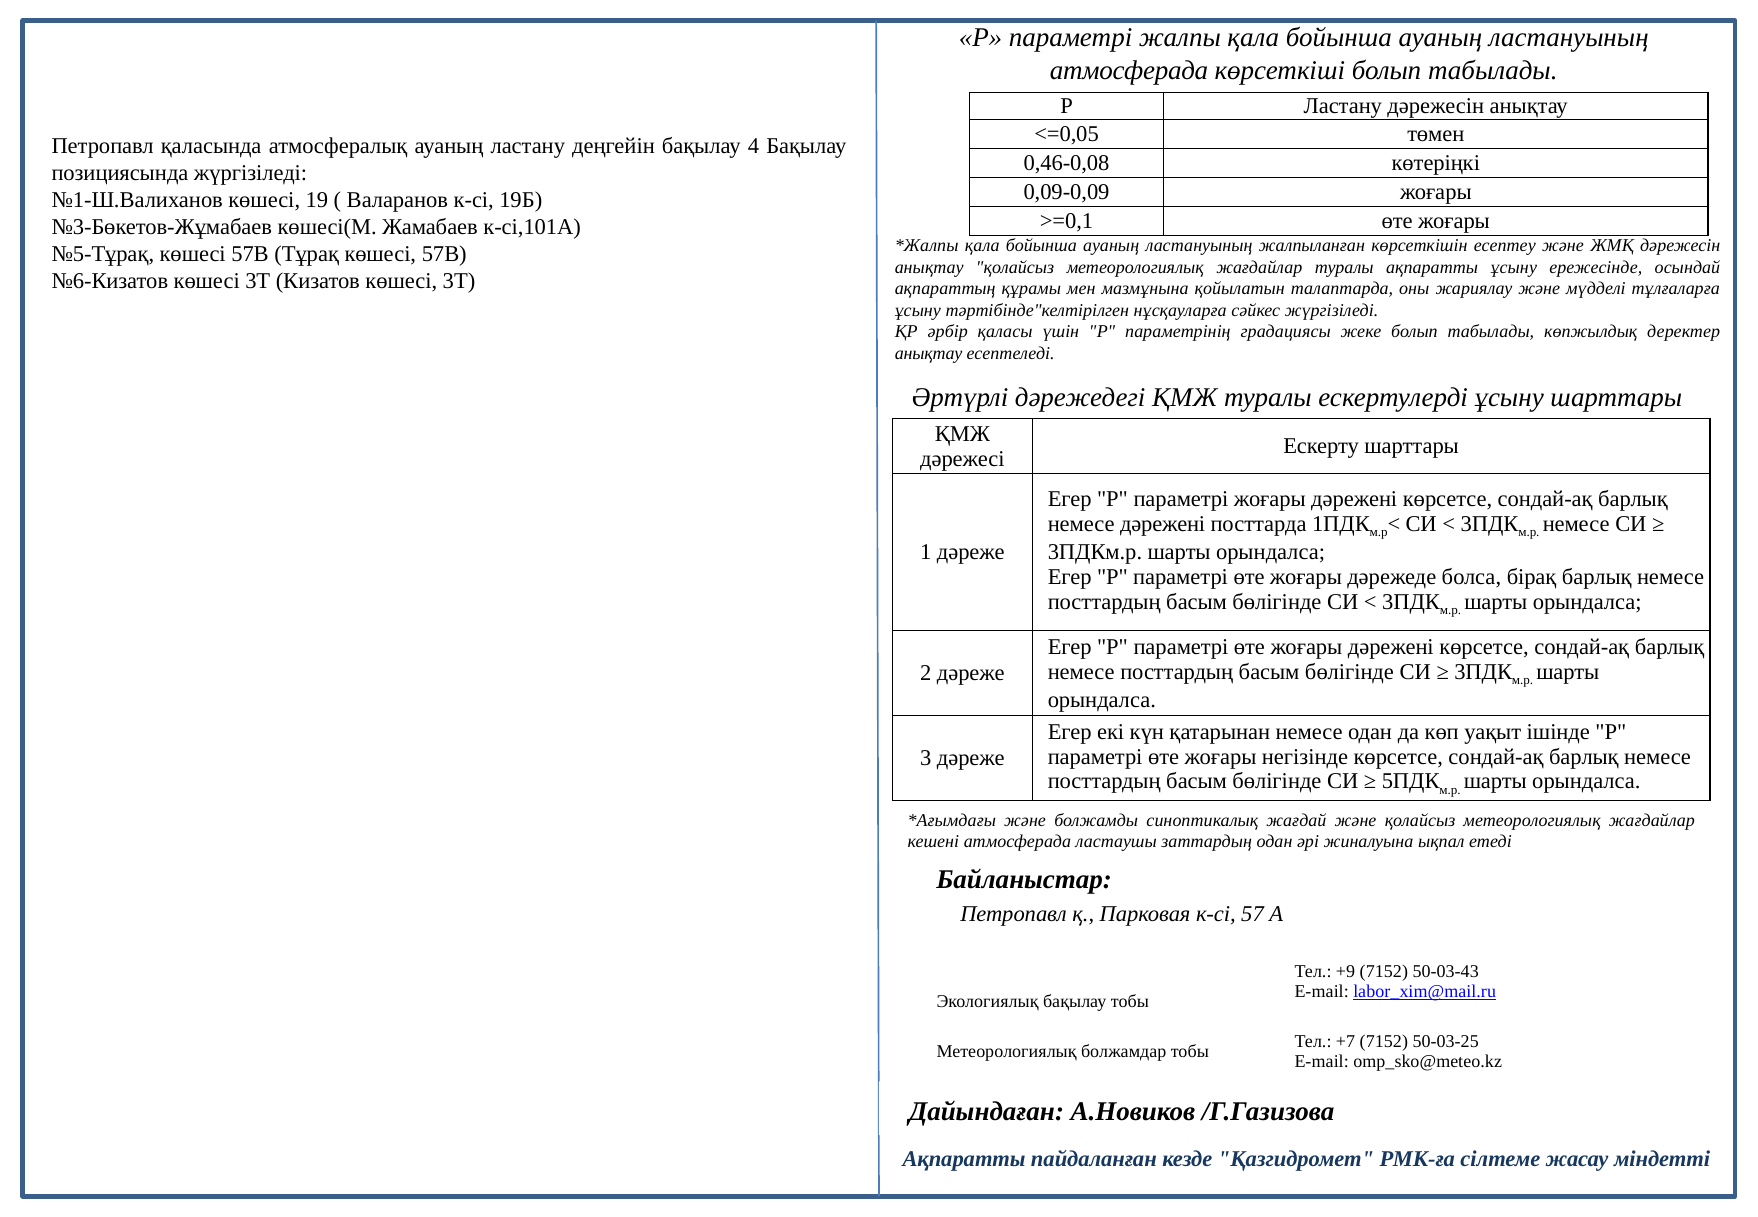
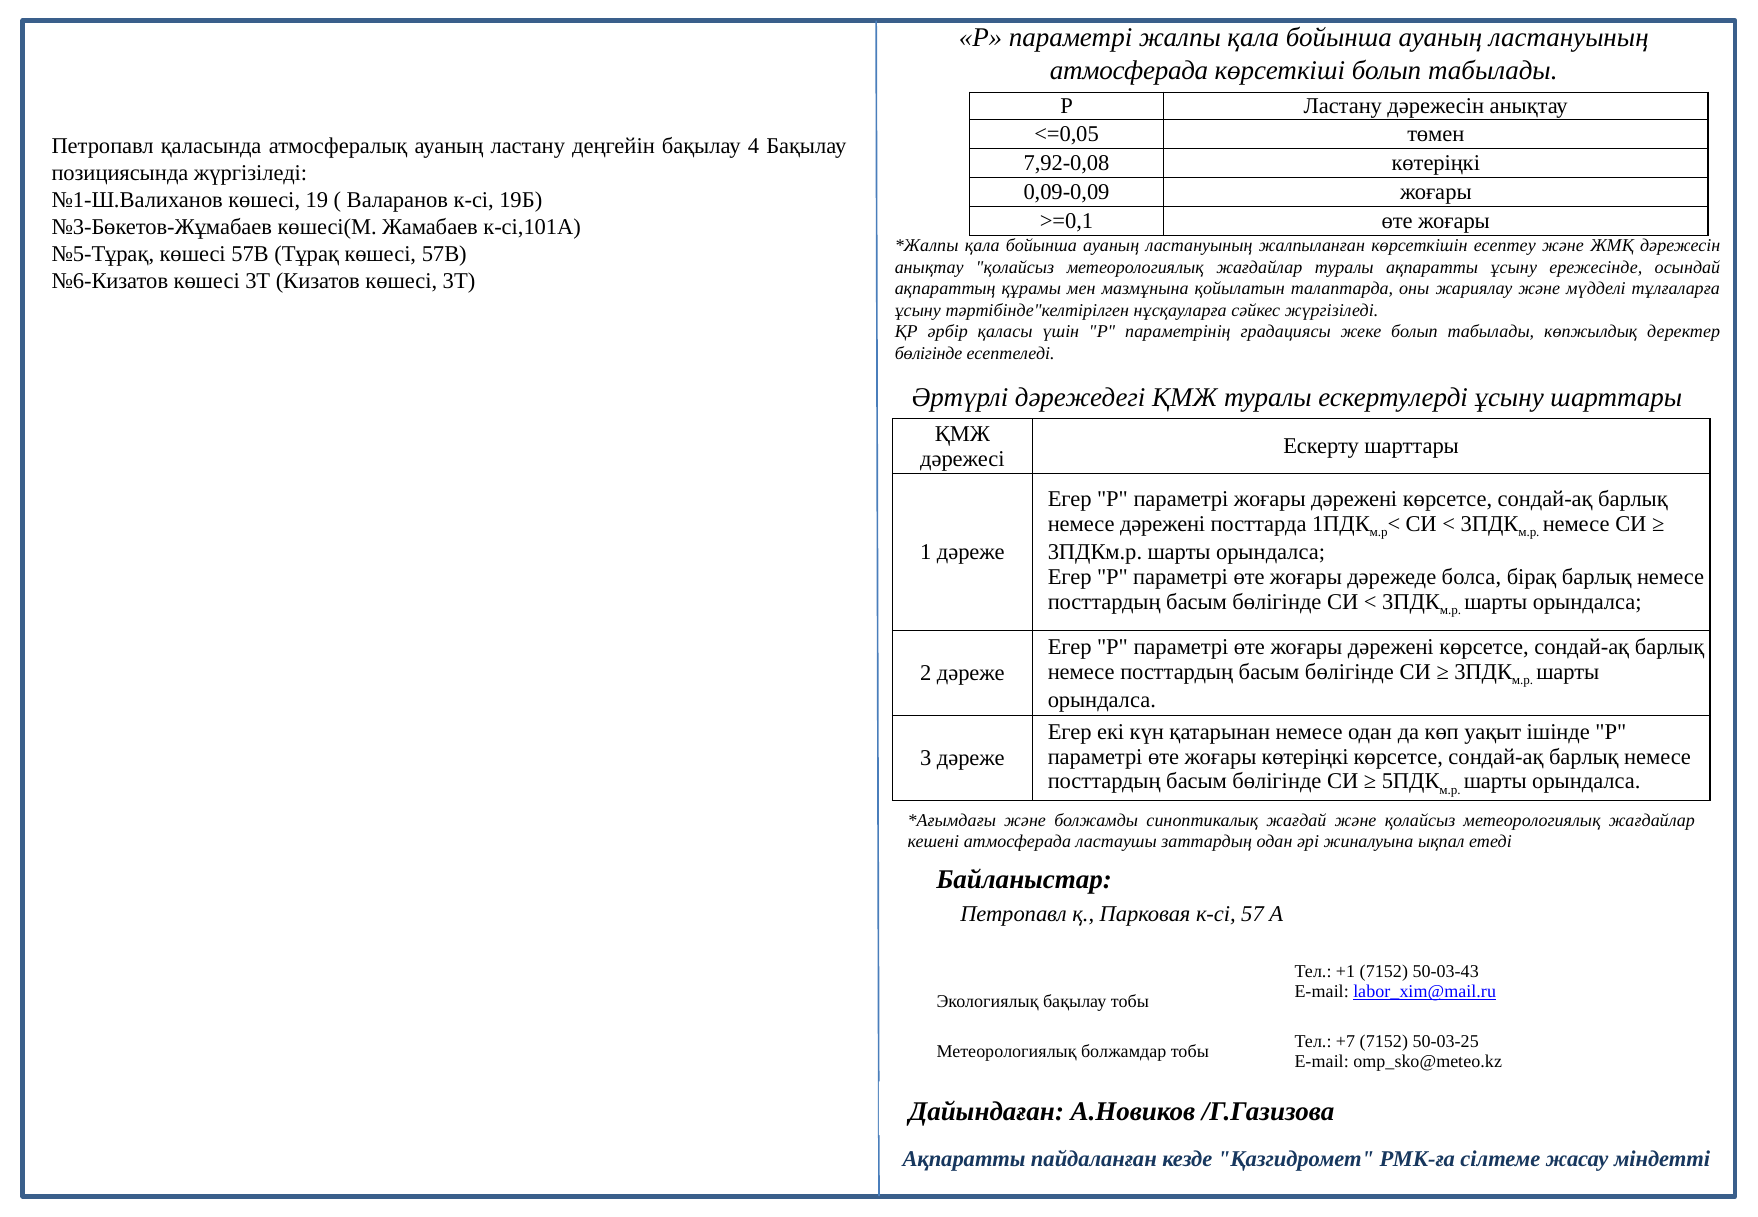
0,46-0,08: 0,46-0,08 -> 7,92-0,08 (1067, 163)
анықтау: анықтау -> бөлігінде (929, 354)
жоғары негізінде: негізінде -> көтеріңкі (1305, 757)
+9: +9 -> +1 (1346, 972)
